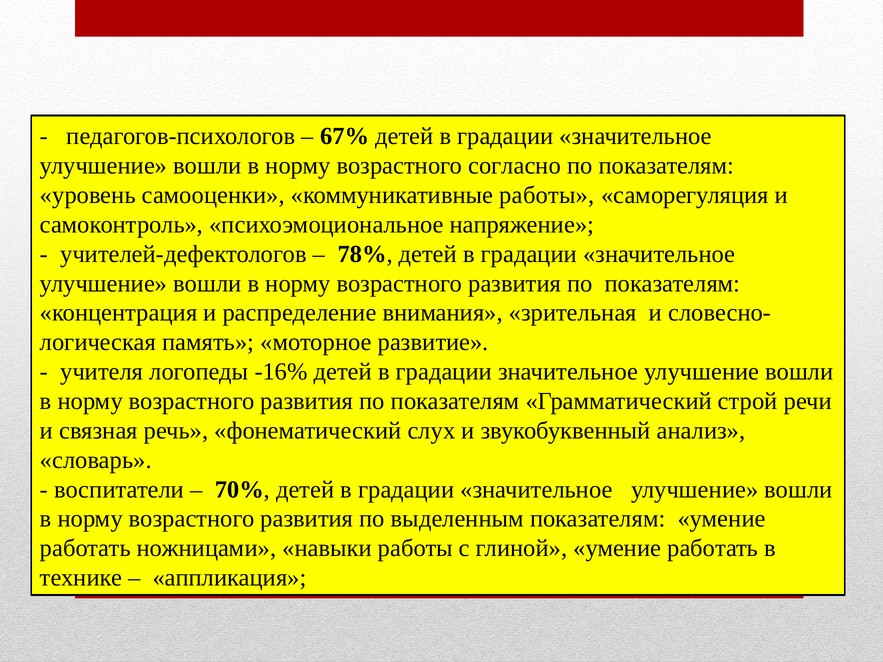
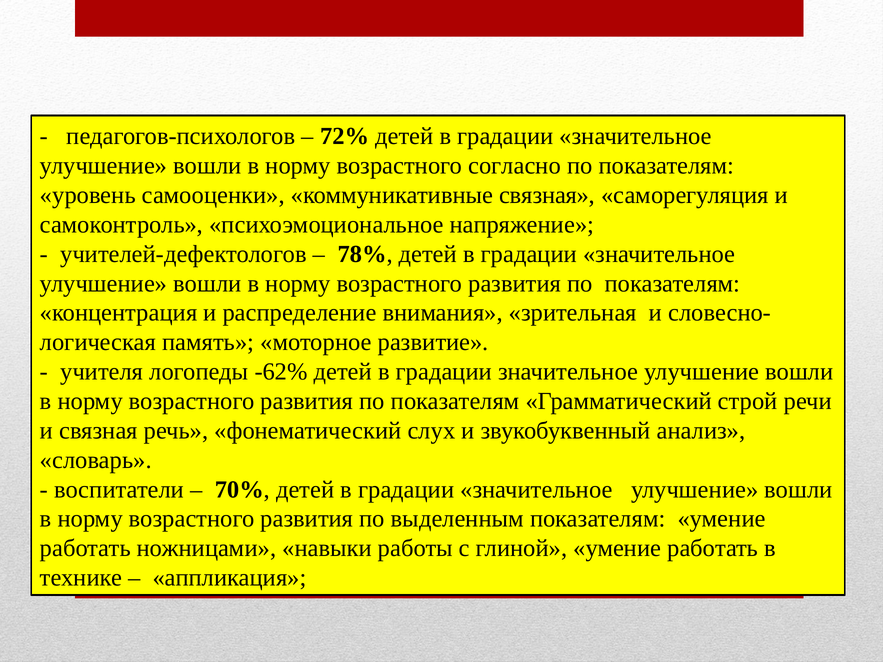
67%: 67% -> 72% (345, 136)
коммуникативные работы: работы -> связная (547, 195)
-16%: -16% -> -62% (281, 372)
